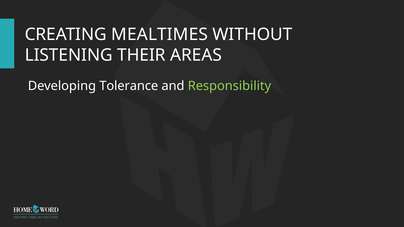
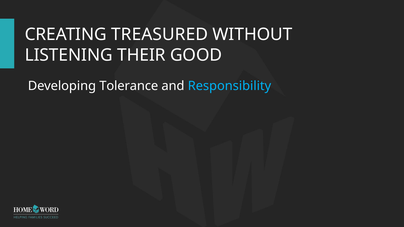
MEALTIMES: MEALTIMES -> TREASURED (160, 34)
AREAS: AREAS -> GOOD (196, 55)
Responsibility colour: light green -> light blue (229, 86)
